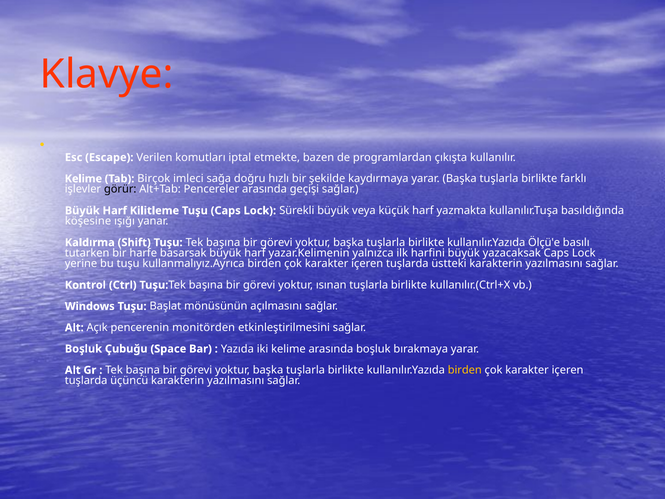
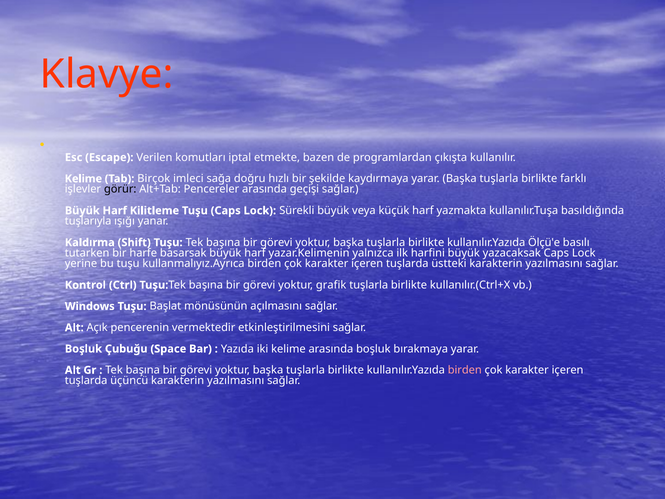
köşesine: köşesine -> tuşlarıyla (88, 221)
ısınan: ısınan -> grafik (331, 285)
monitörden: monitörden -> vermektedir (204, 327)
birden colour: yellow -> pink (465, 370)
